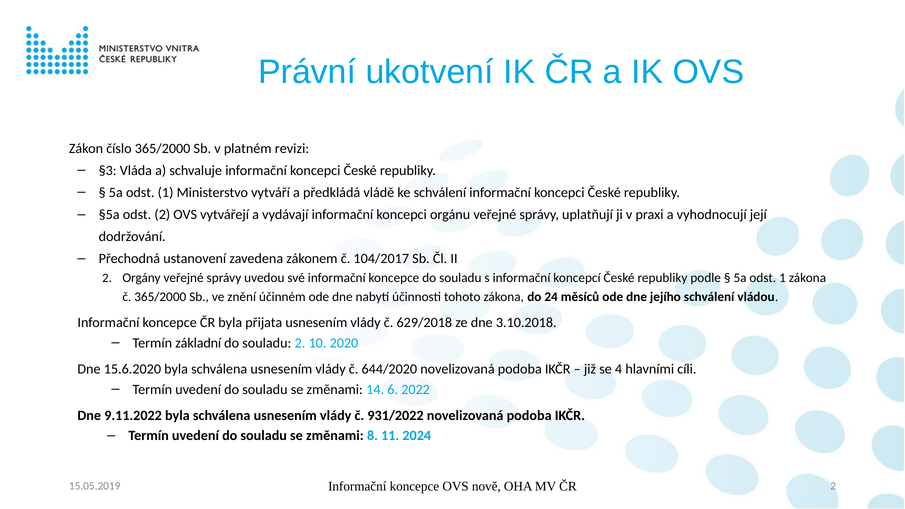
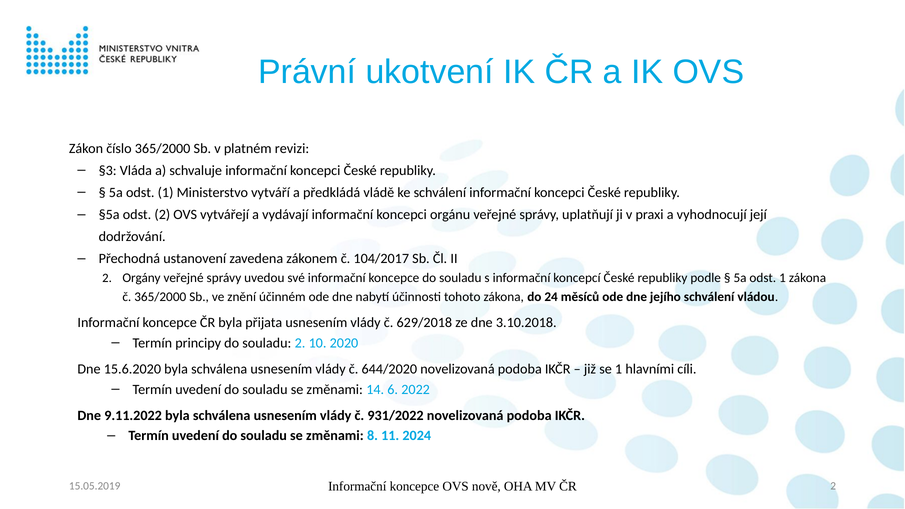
základní: základní -> principy (198, 343)
se 4: 4 -> 1 (619, 369)
